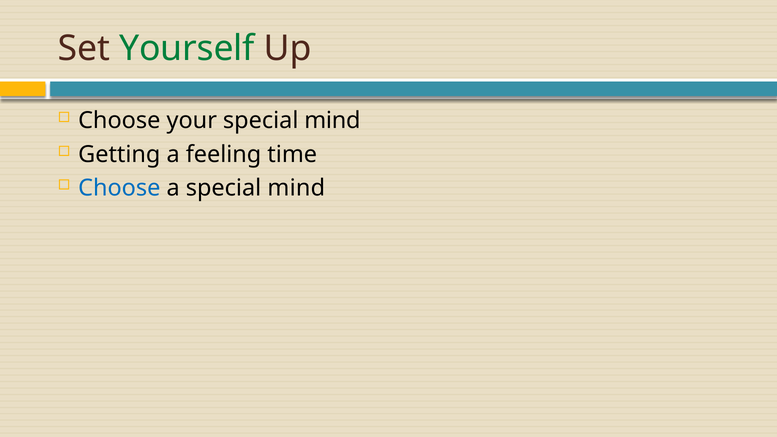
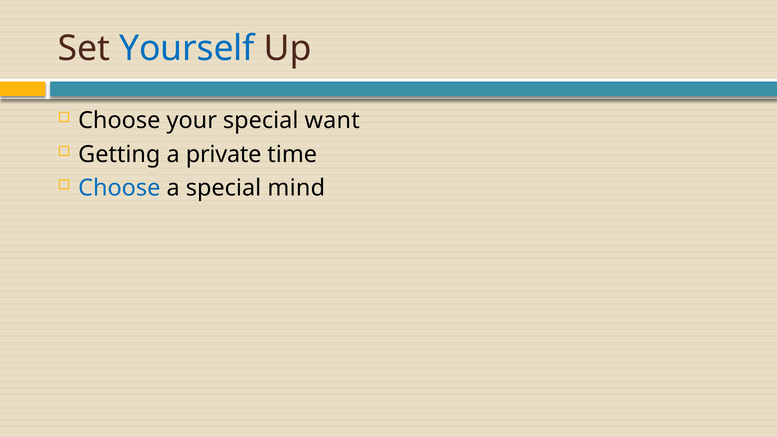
Yourself colour: green -> blue (187, 49)
your special mind: mind -> want (332, 121)
feeling: feeling -> private (224, 154)
